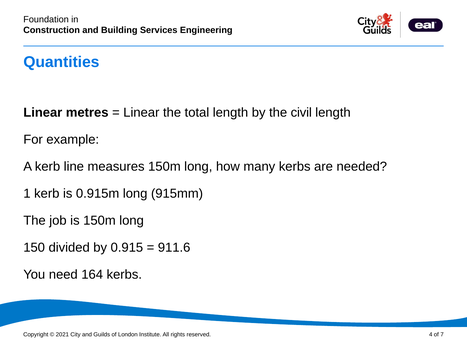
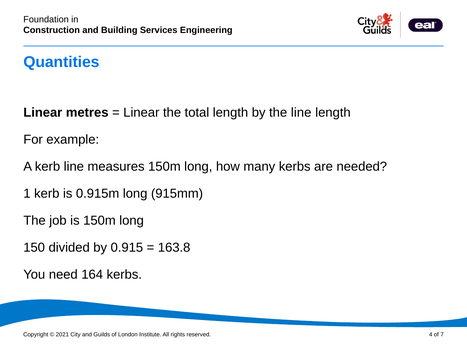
the civil: civil -> line (301, 113)
911.6: 911.6 -> 163.8 (174, 248)
